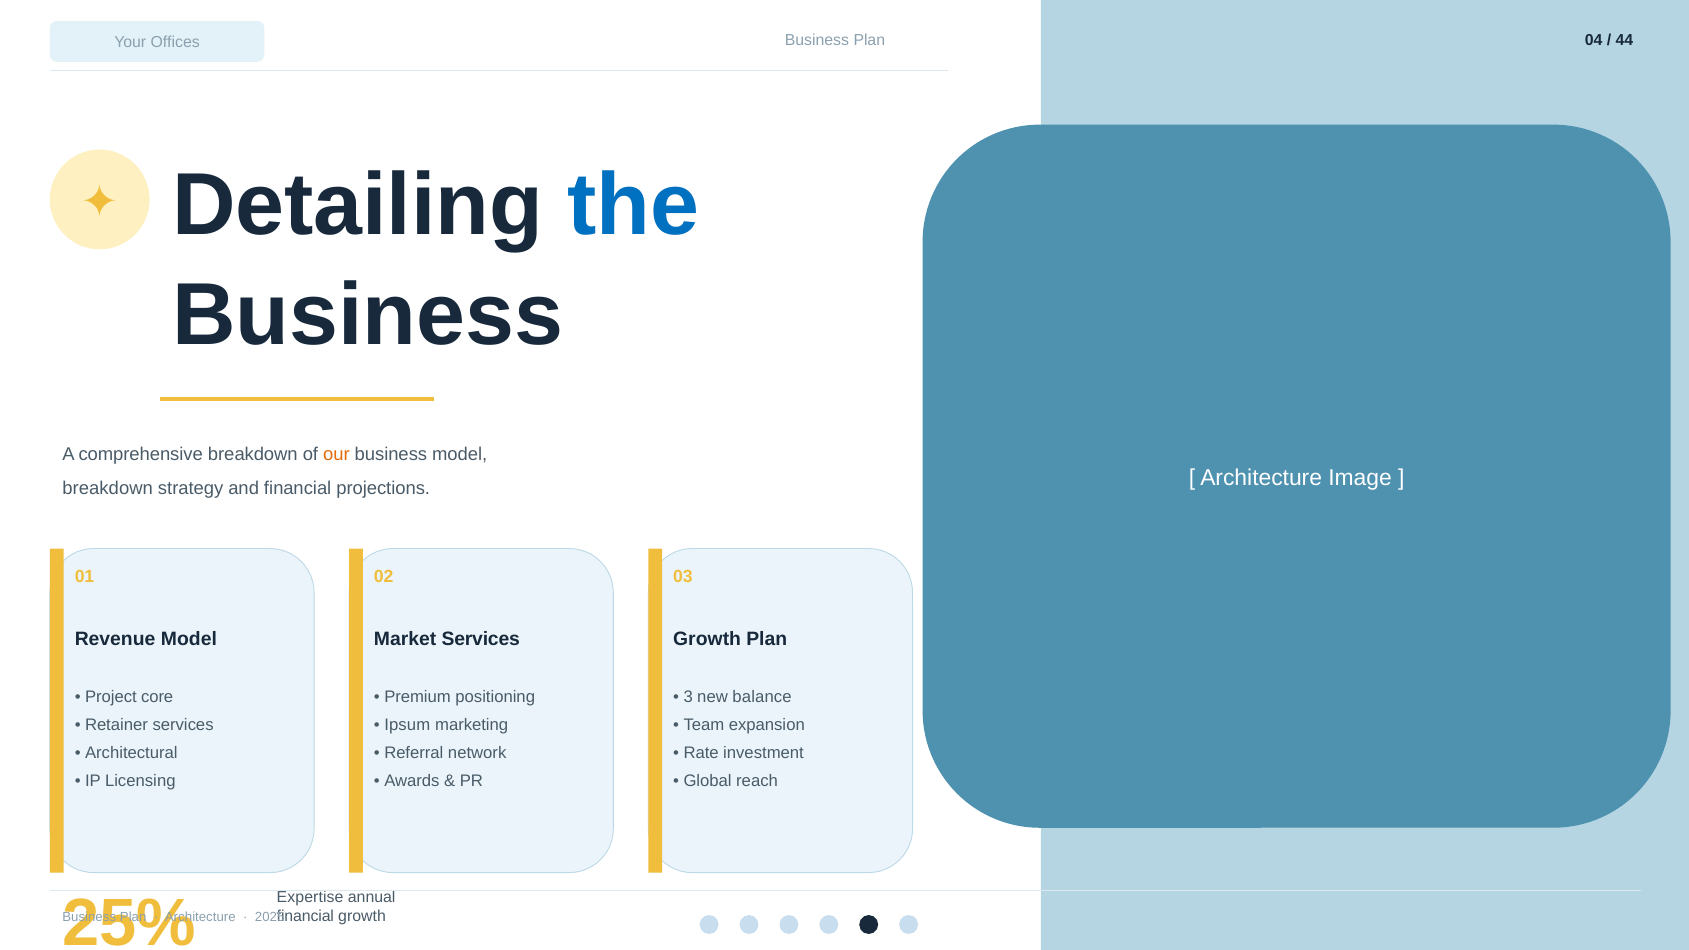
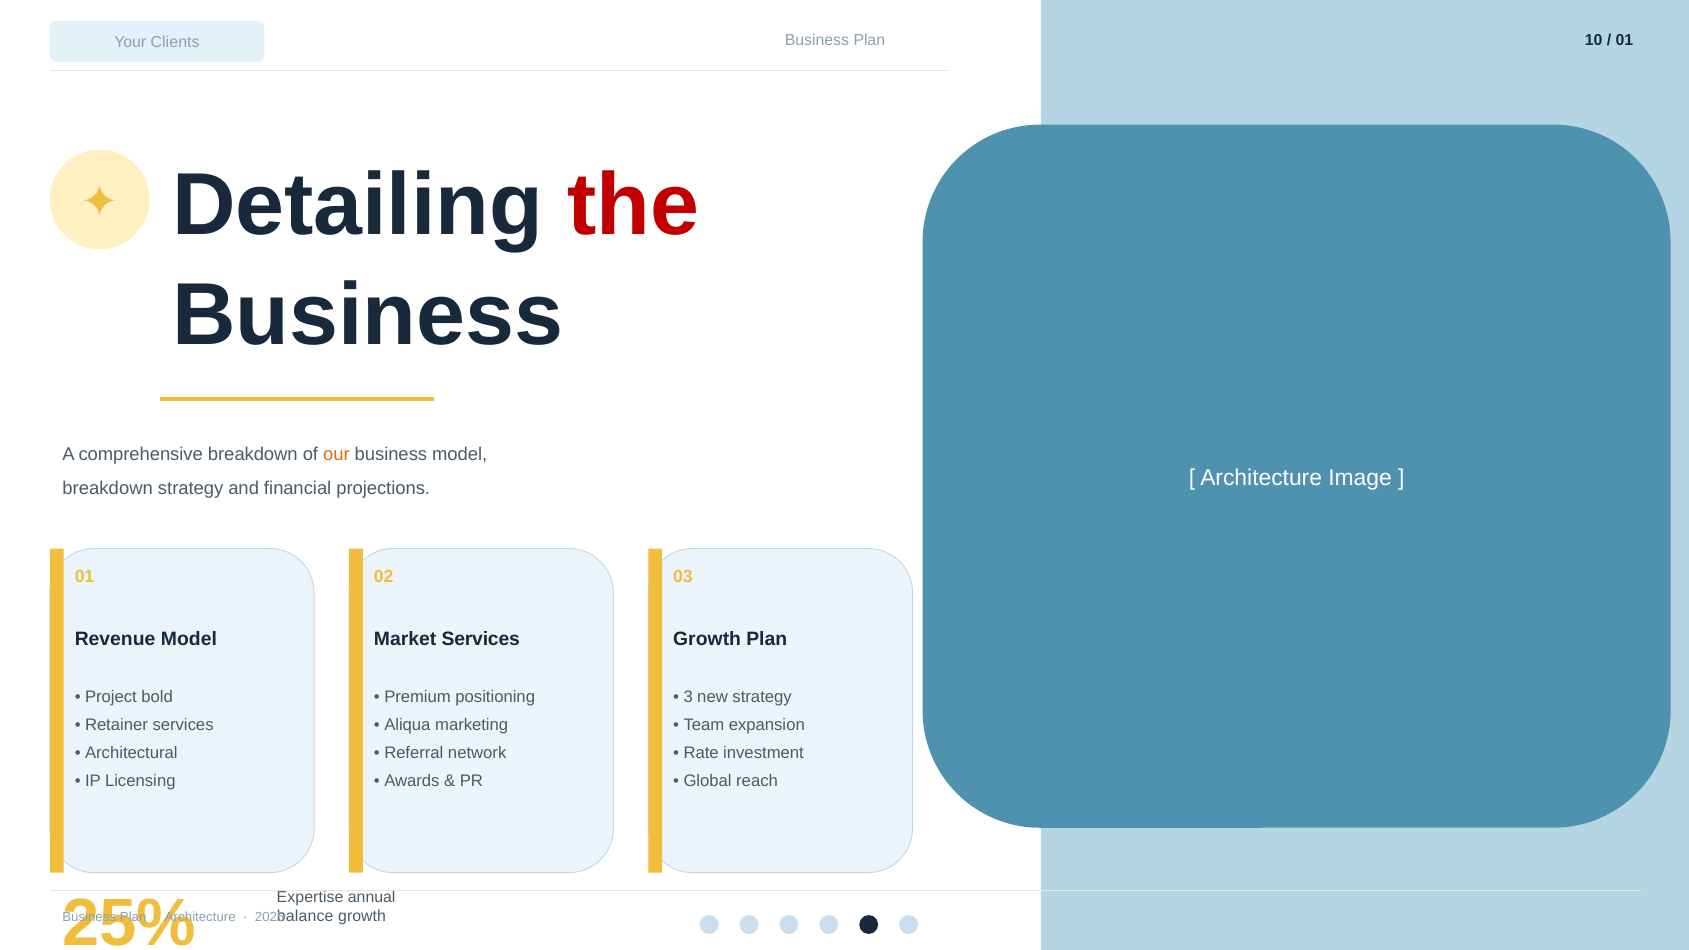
Offices: Offices -> Clients (175, 42)
04: 04 -> 10 (1594, 41)
44: 44 -> 01 (1624, 41)
the colour: blue -> red (633, 205)
core: core -> bold (157, 697)
new balance: balance -> strategy (762, 697)
Ipsum: Ipsum -> Aliqua (407, 725)
financial: financial -> balance (305, 916)
